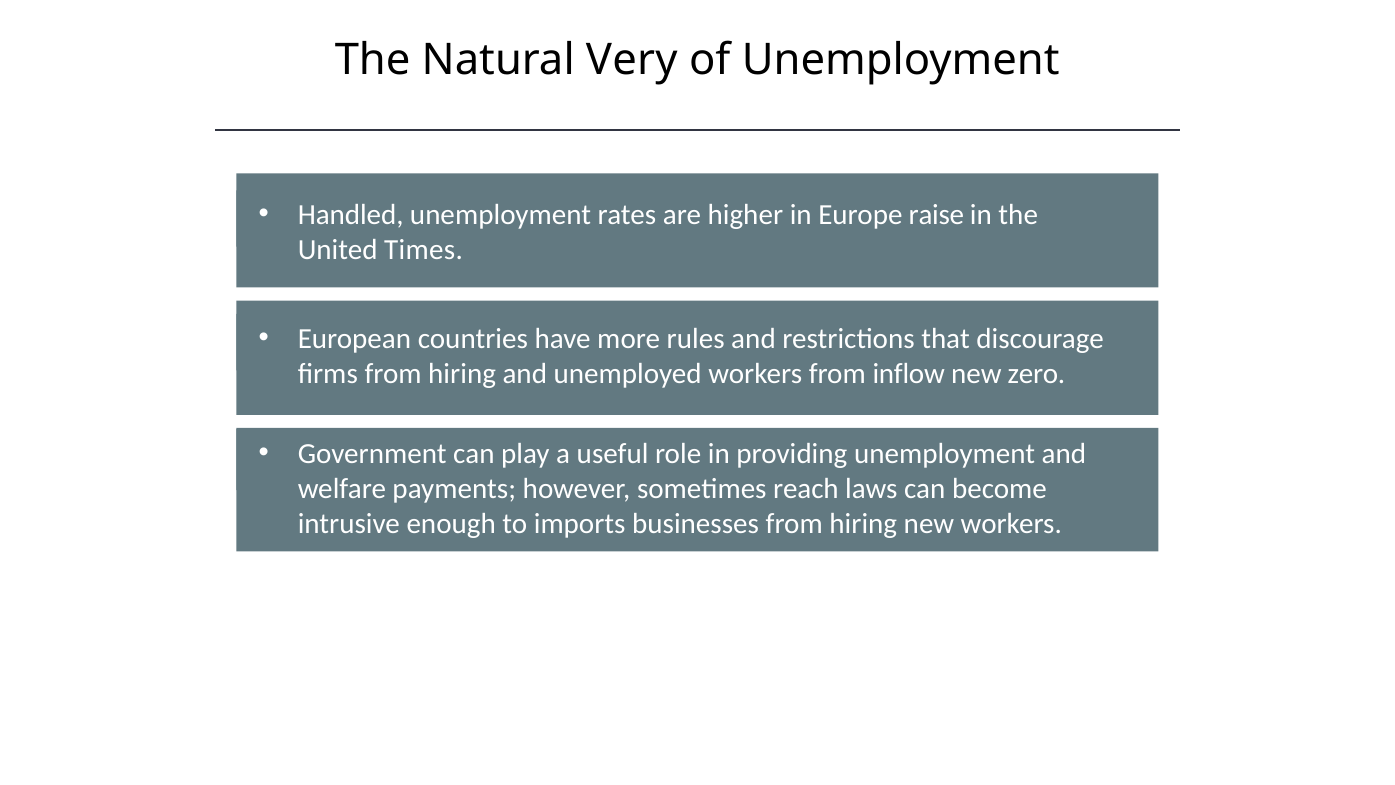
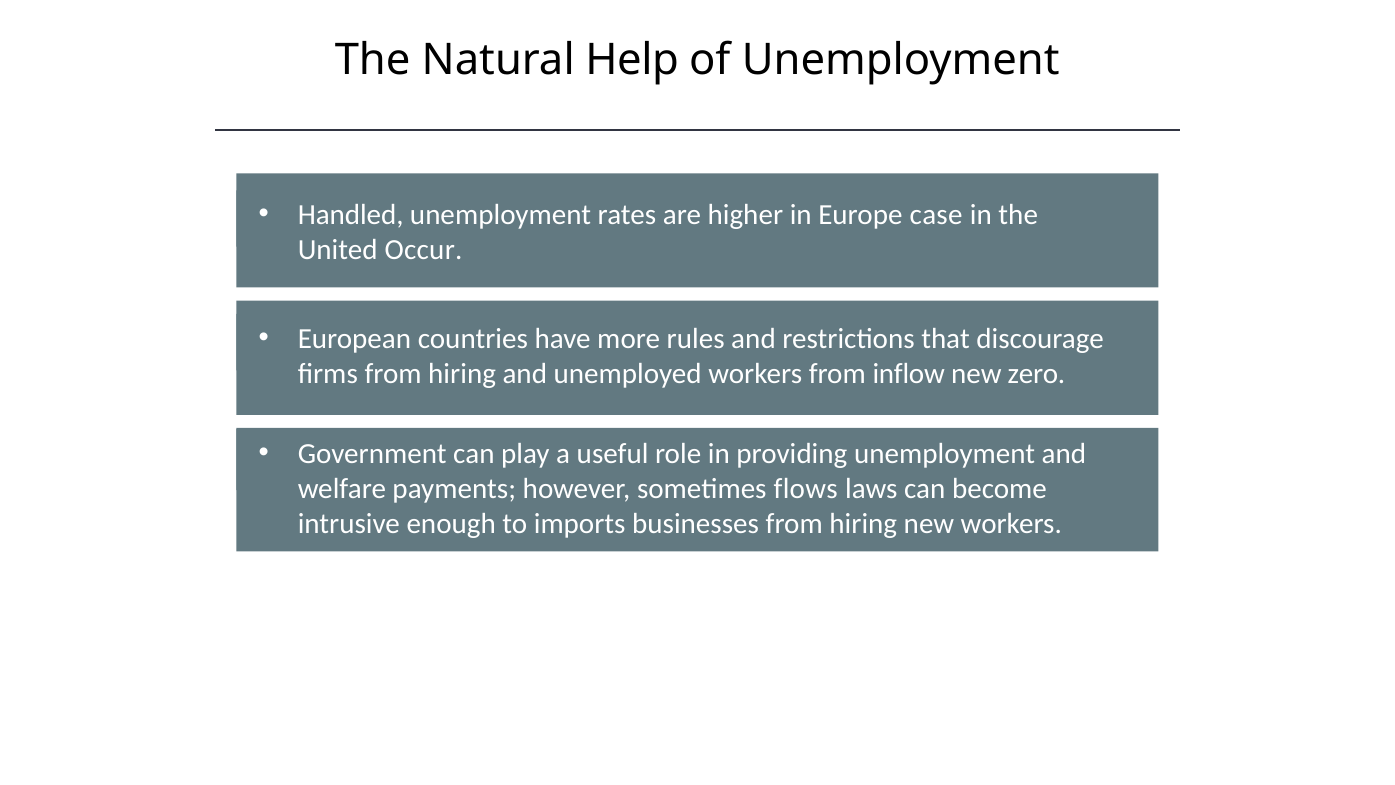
Very: Very -> Help (632, 60)
raise: raise -> case (936, 215)
Times: Times -> Occur (424, 250)
reach: reach -> flows (806, 488)
